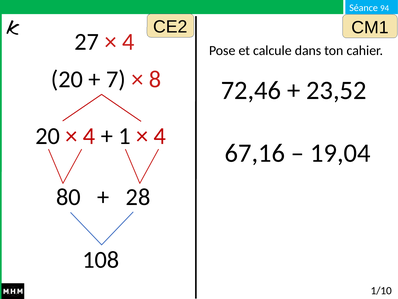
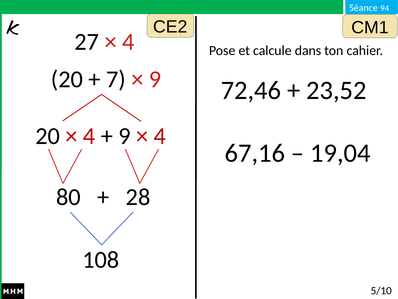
8: 8 -> 9 (155, 79)
1: 1 -> 9 (125, 136)
1/10: 1/10 -> 5/10 (381, 290)
